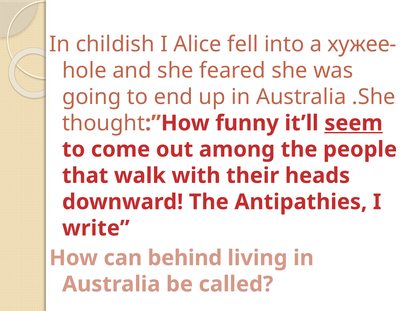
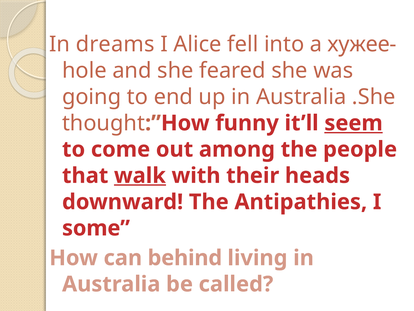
childish: childish -> dreams (115, 44)
walk underline: none -> present (140, 175)
write: write -> some (96, 228)
